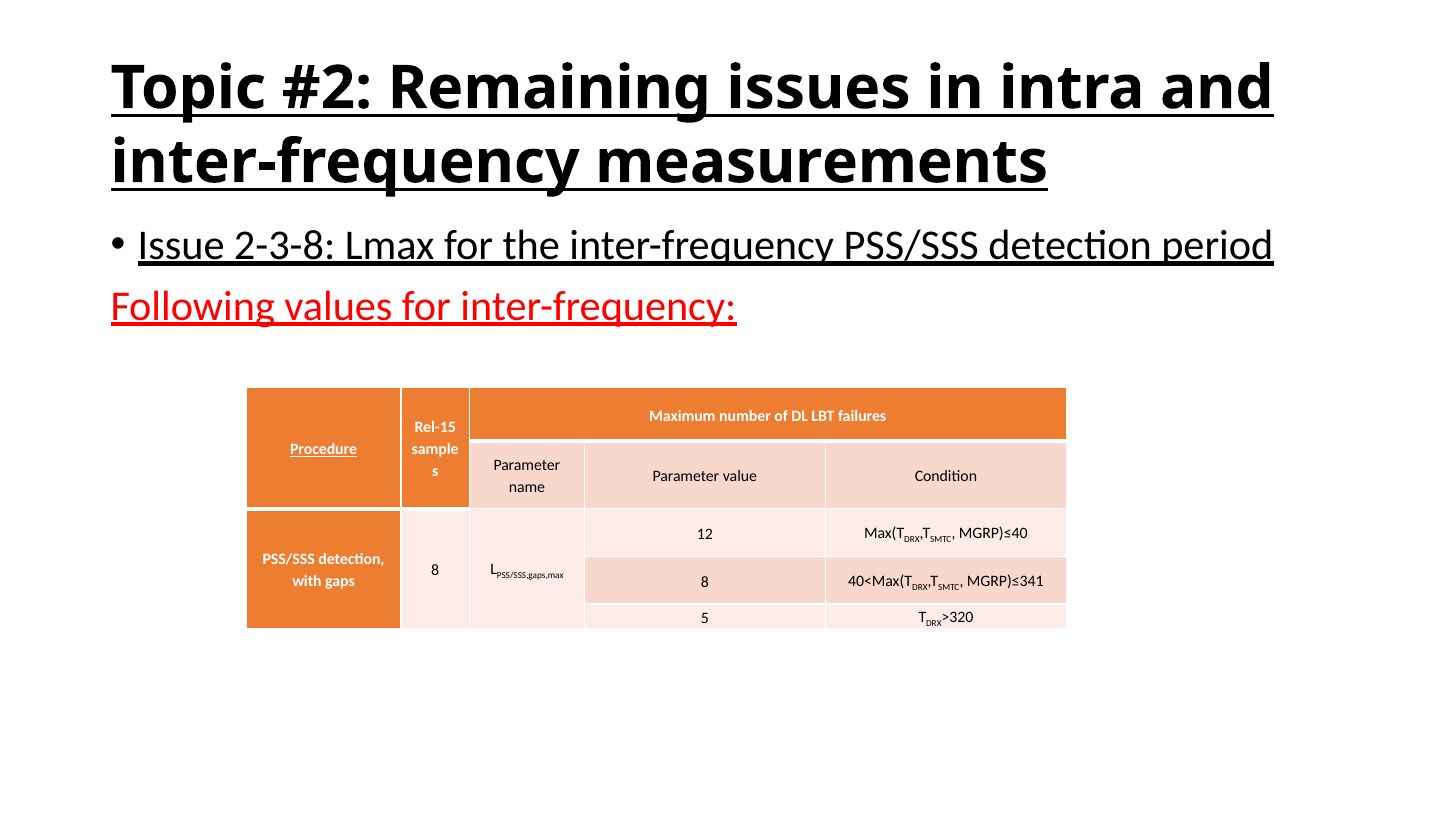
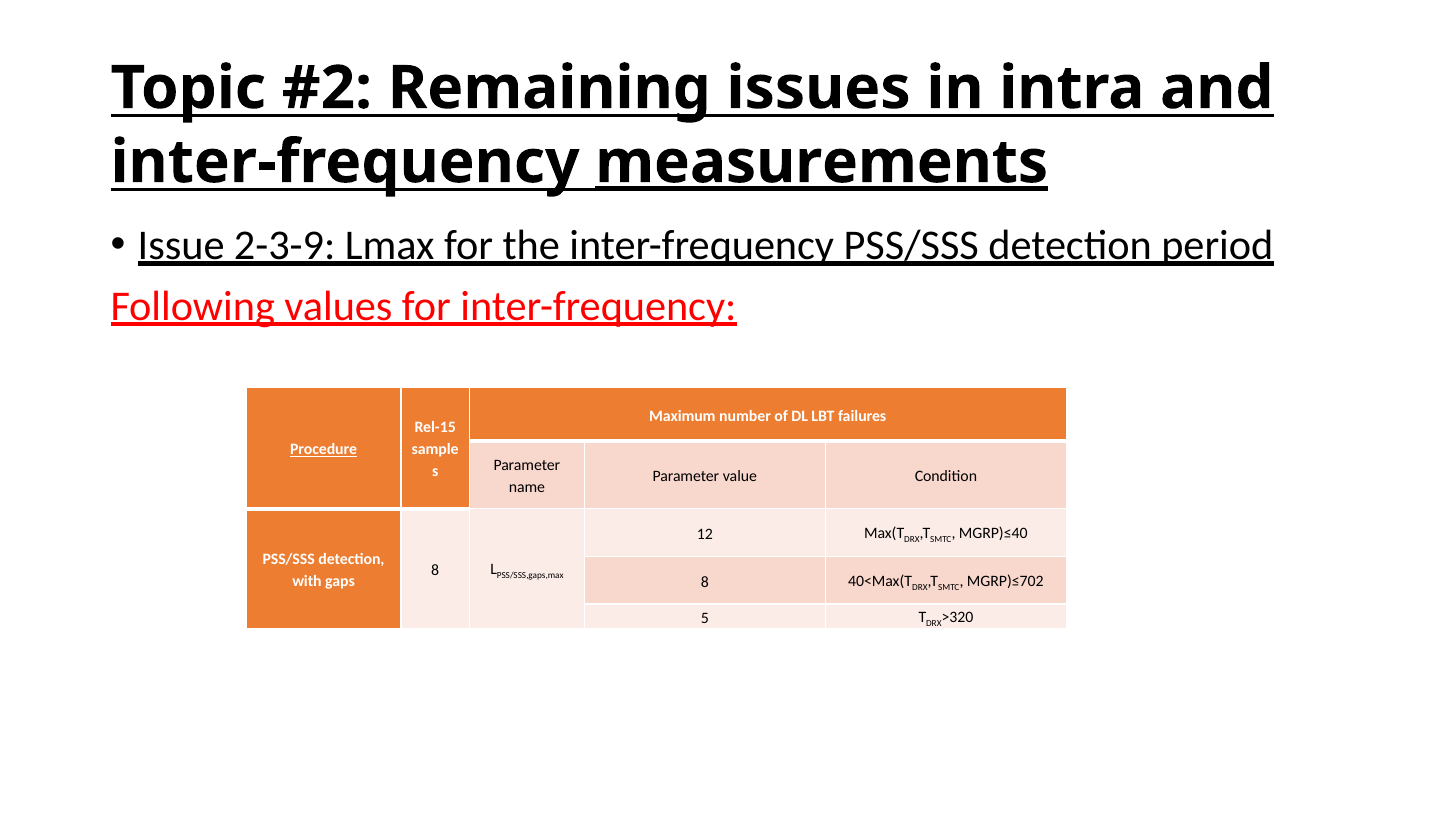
measurements underline: none -> present (822, 162)
2-3-8: 2-3-8 -> 2-3-9 (285, 245)
MGRP)≤341: MGRP)≤341 -> MGRP)≤702 (1005, 581)
